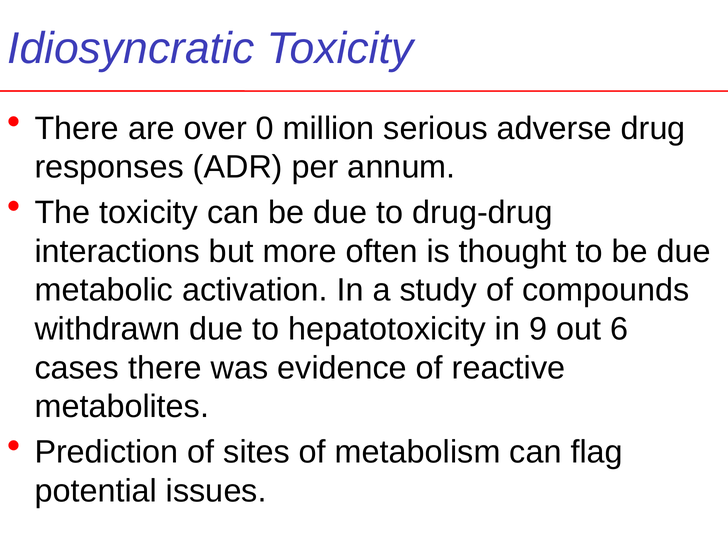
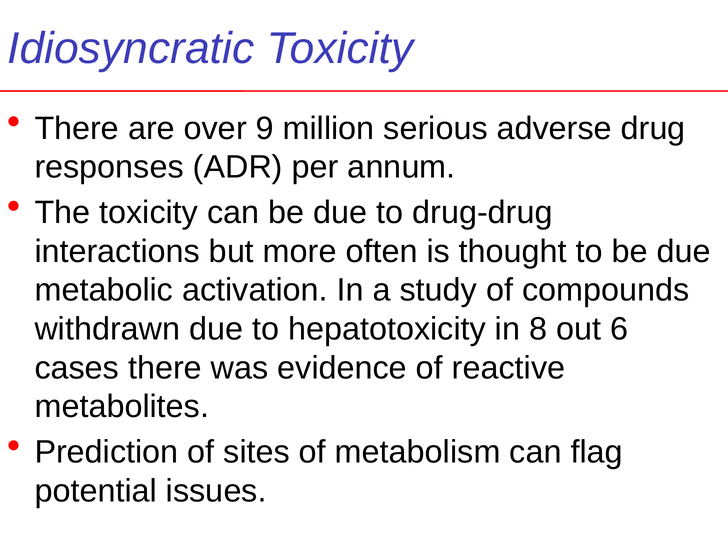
0: 0 -> 9 (265, 128)
9: 9 -> 8 (538, 329)
